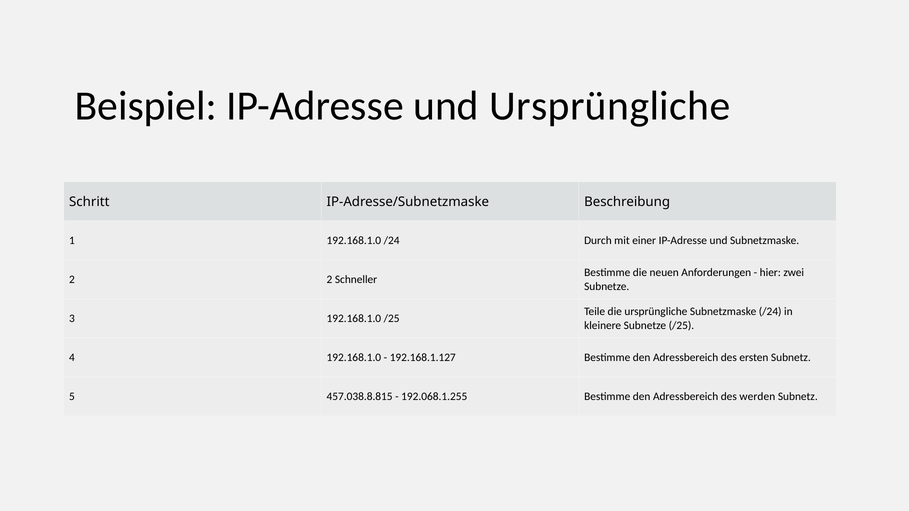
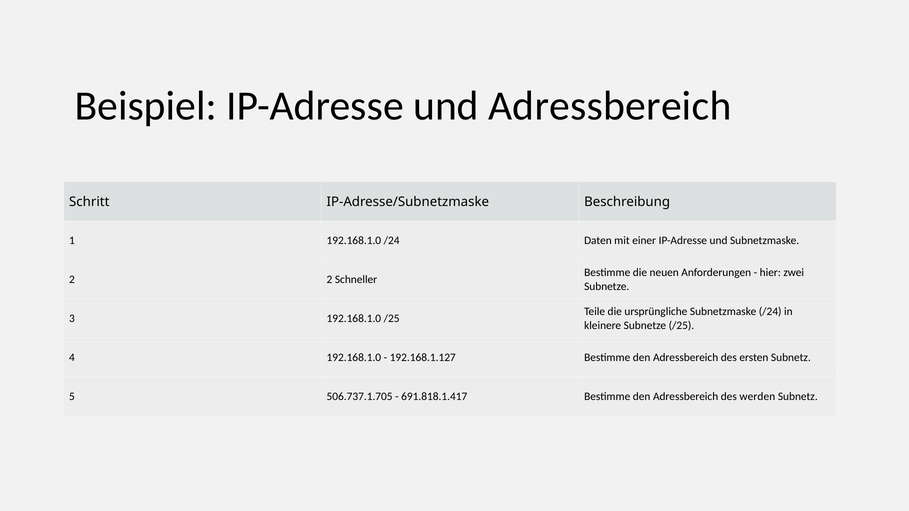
und Ursprüngliche: Ursprüngliche -> Adressbereich (610, 106)
Durch: Durch -> Daten (598, 241)
457.038.8.815: 457.038.8.815 -> 506.737.1.705 (360, 397)
192.068.1.255: 192.068.1.255 -> 691.818.1.417 (434, 397)
